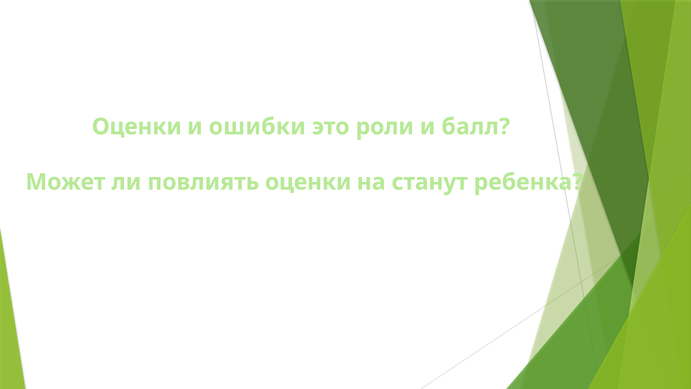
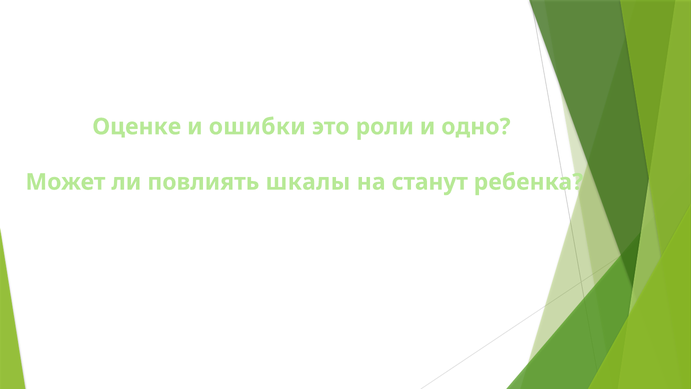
Оценки: Оценки -> Оценке (137, 127)
балл: балл -> одно (476, 127)
повлиять оценки: оценки -> шкалы (308, 182)
